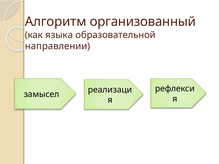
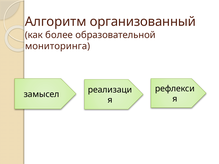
языка: языка -> более (59, 35)
направлении: направлении -> мониторинга (58, 46)
